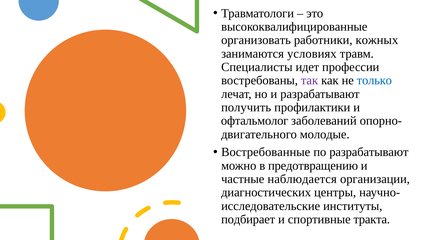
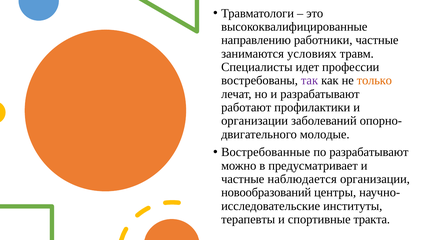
организовать: организовать -> направлению (256, 40)
работники кожных: кожных -> частные (377, 40)
только colour: blue -> orange (374, 80)
получить: получить -> работают (246, 107)
офтальмолог: офтальмолог -> организации (255, 121)
предотвращению: предотвращению -> предусматривает (313, 165)
диагностических: диагностических -> новообразований (266, 192)
подбирает: подбирает -> терапевты (248, 219)
